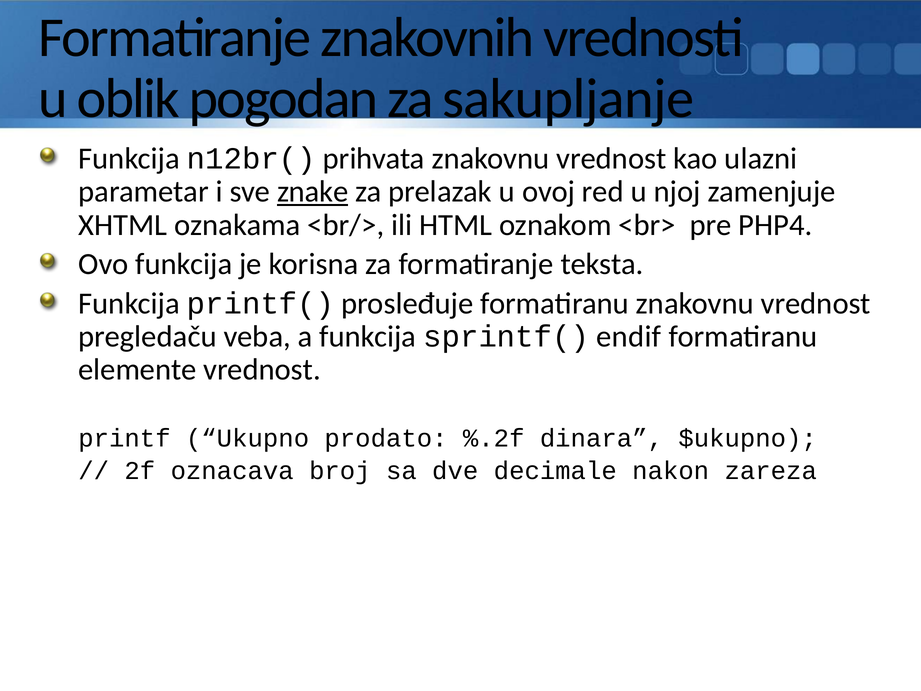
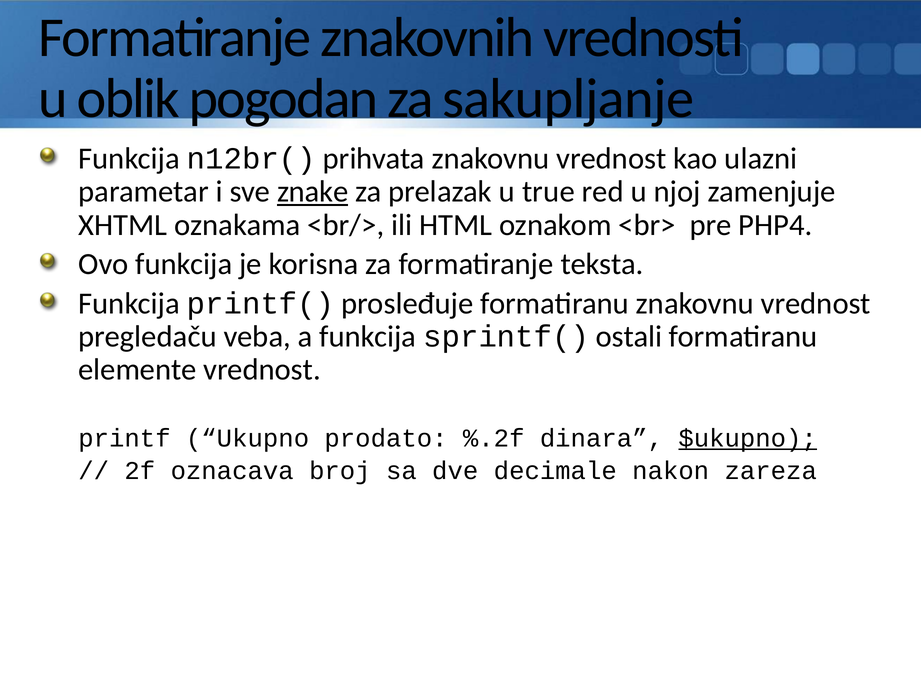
ovoj: ovoj -> true (548, 192)
endif: endif -> ostali (629, 337)
$ukupno underline: none -> present (748, 438)
